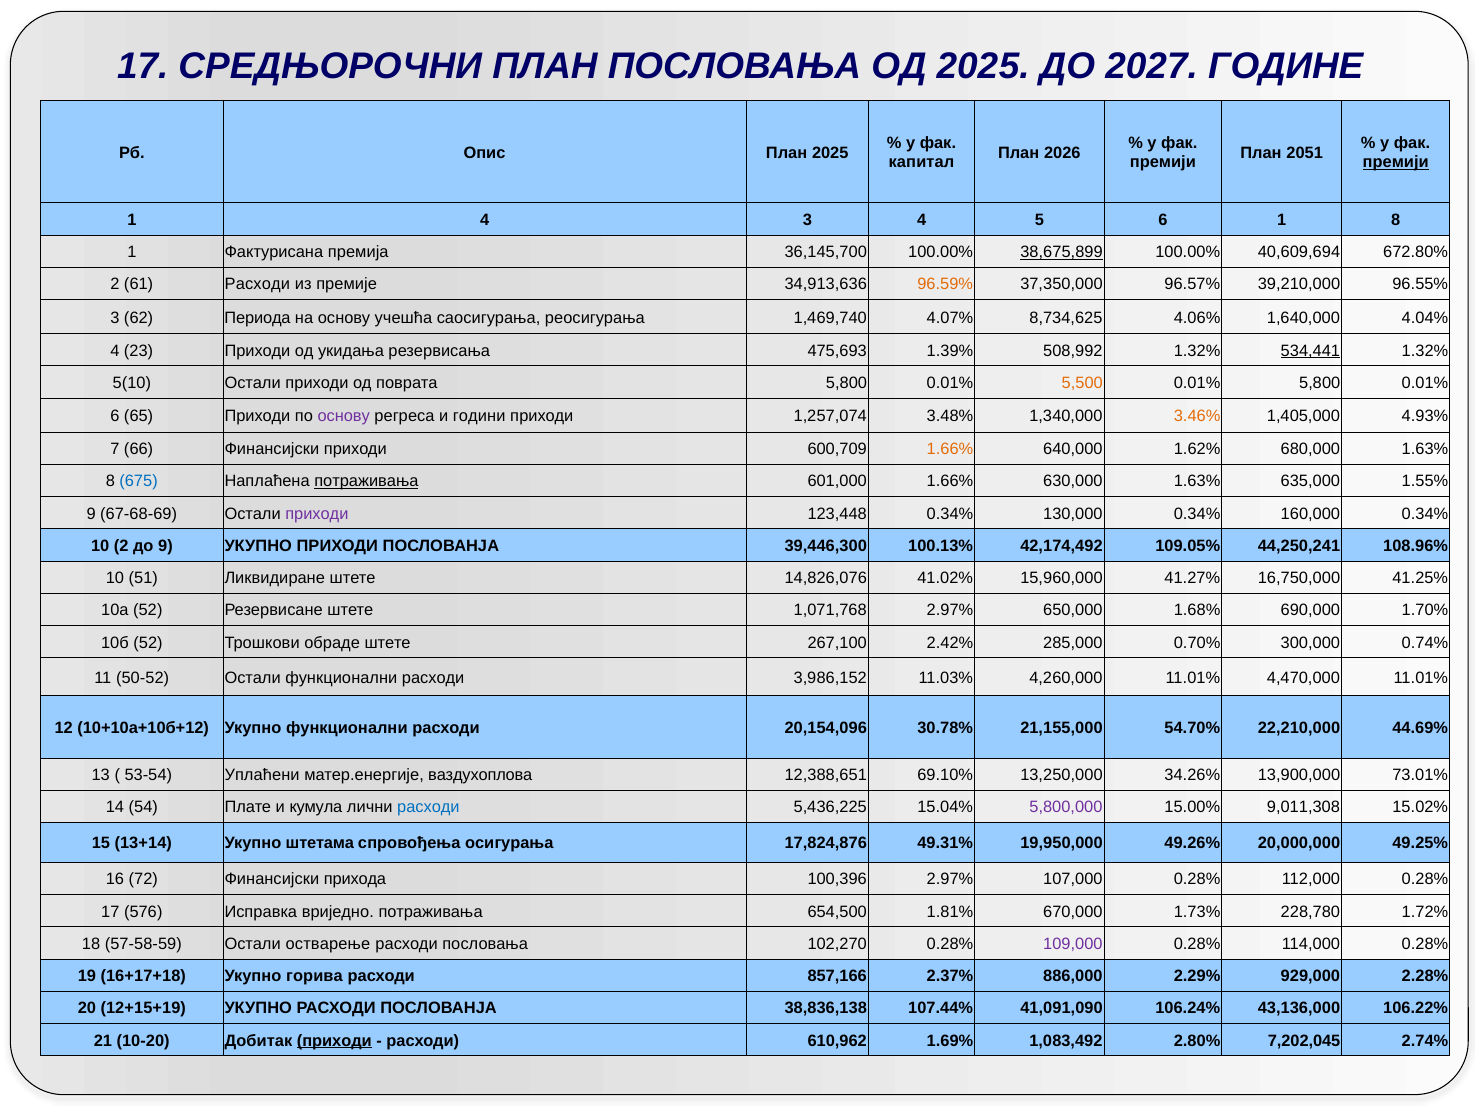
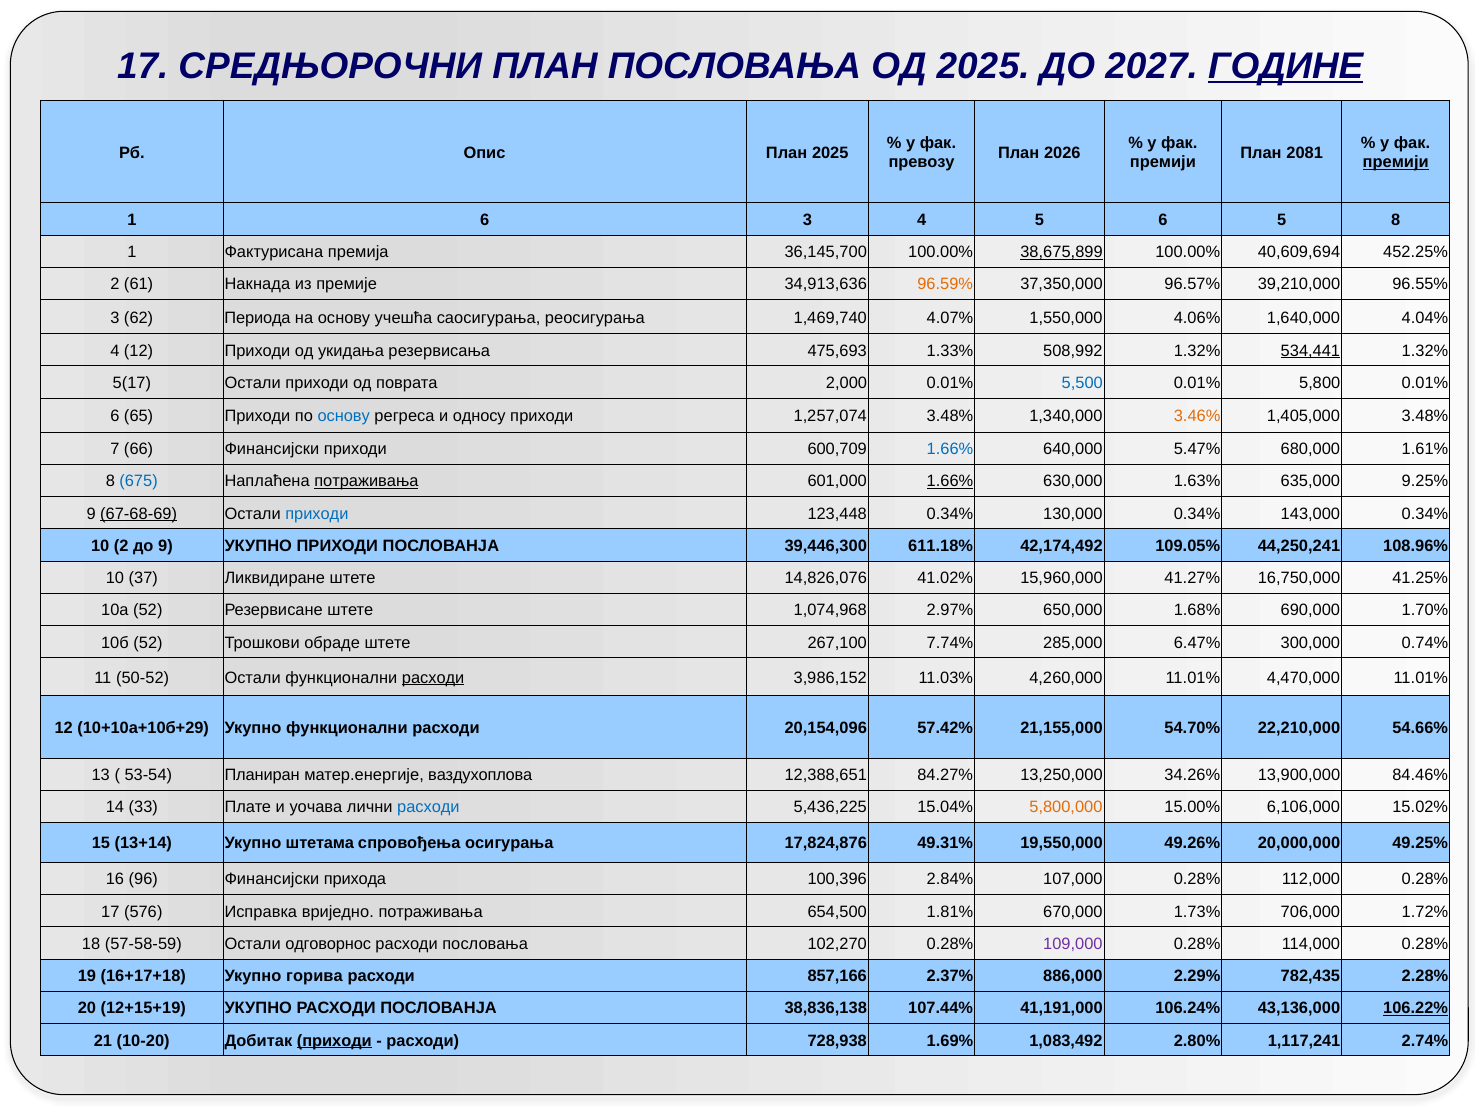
ГОДИНЕ underline: none -> present (1286, 66)
2051: 2051 -> 2081 (1305, 153)
капитал: капитал -> превозу (922, 162)
1 4: 4 -> 6 (485, 220)
6 1: 1 -> 5 (1282, 220)
672.80%: 672.80% -> 452.25% (1416, 252)
61 Расходи: Расходи -> Накнада (257, 284)
8,734,625: 8,734,625 -> 1,550,000 (1066, 317)
4 23: 23 -> 12 (139, 351)
1.39%: 1.39% -> 1.33% (950, 351)
5(10: 5(10 -> 5(17 (132, 383)
поврата 5,800: 5,800 -> 2,000 (847, 383)
5,500 colour: orange -> blue (1082, 383)
основу colour: purple -> blue (344, 416)
години: години -> односу (479, 416)
1,405,000 4.93%: 4.93% -> 3.48% (1425, 416)
1.66% colour: orange -> blue (950, 449)
1.62%: 1.62% -> 5.47% (1197, 449)
680,000 1.63%: 1.63% -> 1.61% (1425, 449)
1.66% underline: none -> present (950, 481)
1.55%: 1.55% -> 9.25% (1425, 481)
67-68-69 underline: none -> present (139, 513)
приходи colour: purple -> blue (317, 513)
160,000: 160,000 -> 143,000 (1310, 513)
100.13%: 100.13% -> 611.18% (941, 546)
51: 51 -> 37 (143, 578)
1,071,768: 1,071,768 -> 1,074,968 (830, 610)
2.42%: 2.42% -> 7.74% (950, 642)
0.70%: 0.70% -> 6.47% (1197, 642)
расходи underline: none -> present (433, 677)
10+10а+10б+12: 10+10а+10б+12 -> 10+10а+10б+29 (143, 727)
30.78%: 30.78% -> 57.42% (945, 727)
44.69%: 44.69% -> 54.66% (1420, 727)
Уплаћени: Уплаћени -> Планиран (262, 775)
69.10%: 69.10% -> 84.27% (945, 775)
73.01%: 73.01% -> 84.46% (1420, 775)
54: 54 -> 33 (143, 807)
кумула: кумула -> уочава (316, 807)
5,800,000 colour: purple -> orange (1066, 807)
9,011,308: 9,011,308 -> 6,106,000 (1303, 807)
19,950,000: 19,950,000 -> 19,550,000 (1062, 843)
72: 72 -> 96 (143, 879)
100,396 2.97%: 2.97% -> 2.84% (950, 879)
228,780: 228,780 -> 706,000 (1310, 911)
остварење: остварење -> одговорнос (328, 943)
929,000: 929,000 -> 782,435 (1310, 975)
41,091,090: 41,091,090 -> 41,191,000 (1062, 1008)
106.22% underline: none -> present (1416, 1008)
610,962: 610,962 -> 728,938 (837, 1040)
7,202,045: 7,202,045 -> 1,117,241 (1304, 1040)
